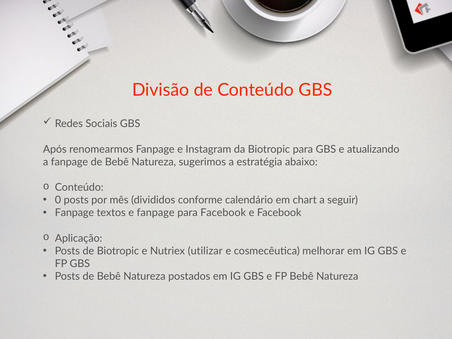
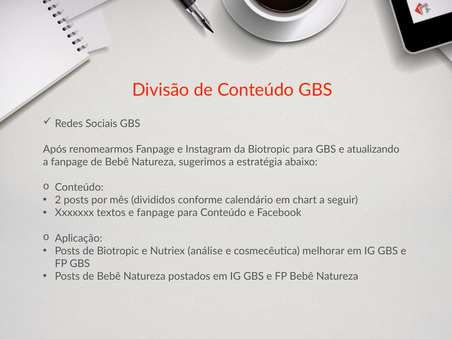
0: 0 -> 2 (58, 200)
Fanpage: Fanpage -> Xxxxxxx (74, 213)
para Facebook: Facebook -> Conteúdo (223, 213)
utilizar: utilizar -> análise (205, 251)
